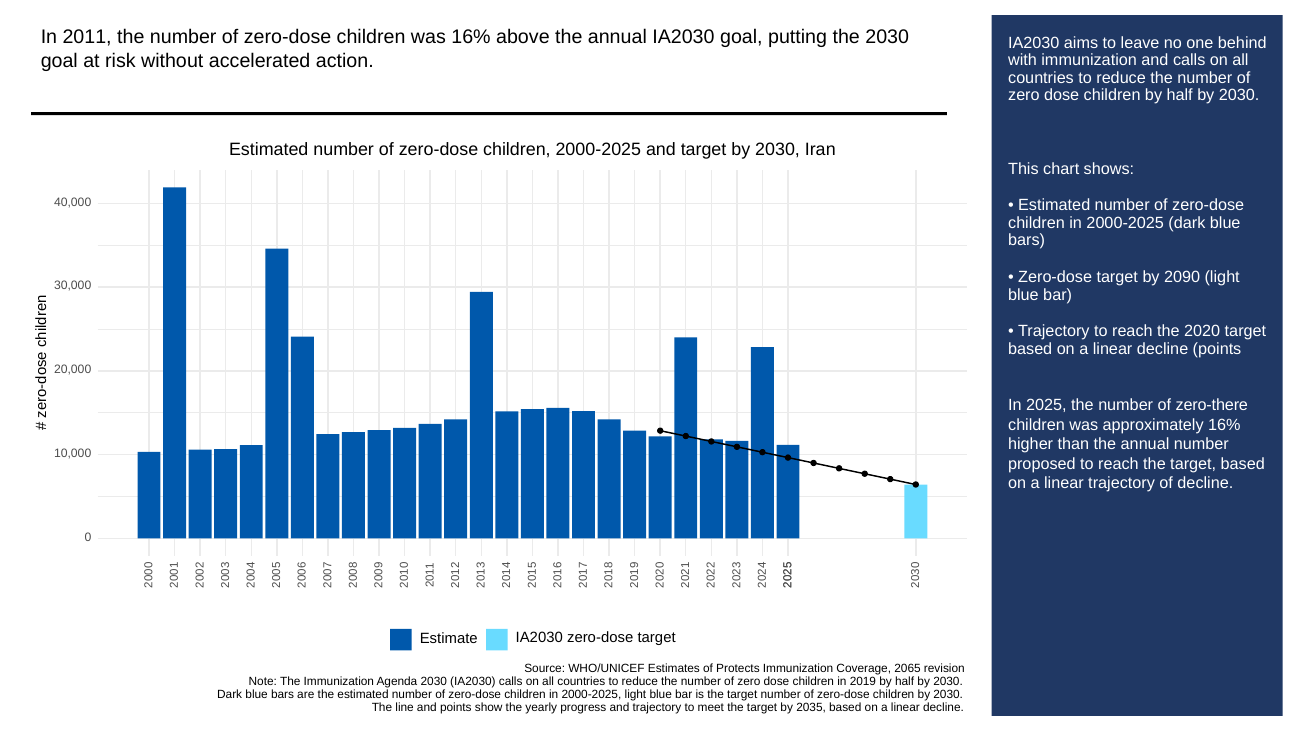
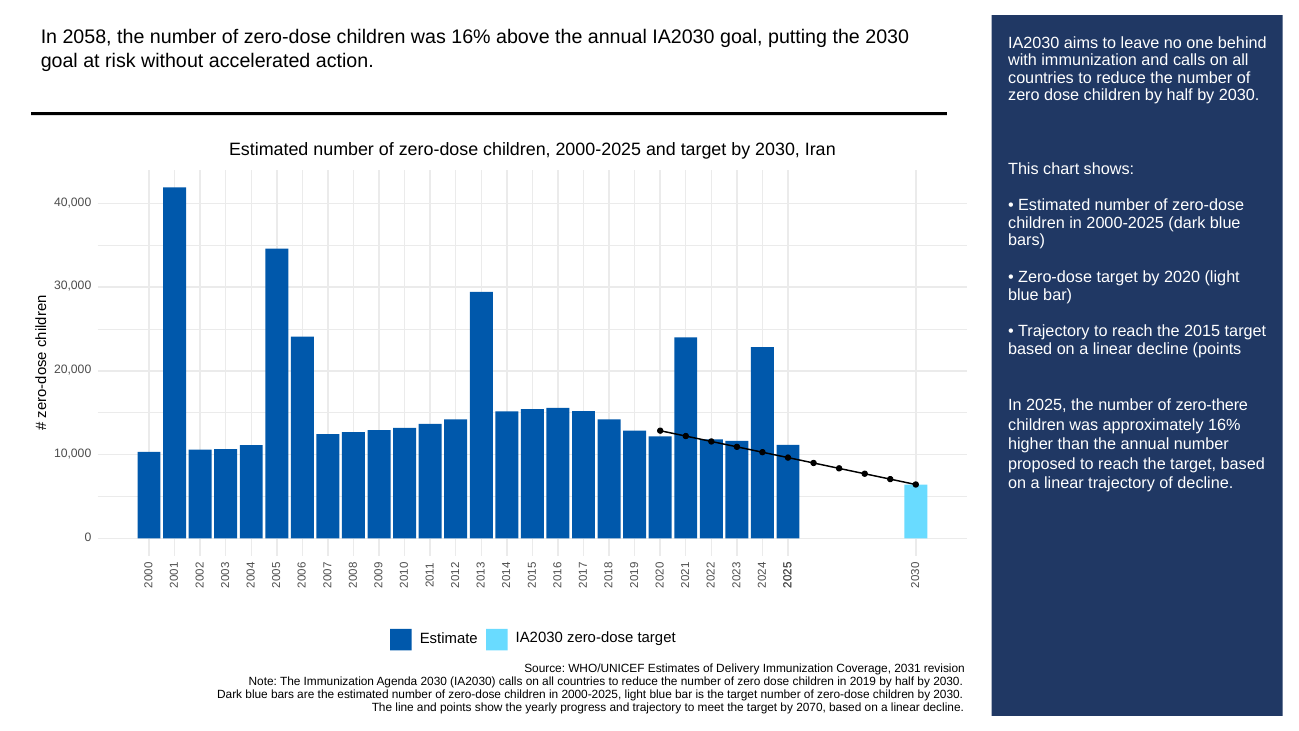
2011: 2011 -> 2058 (87, 37)
2090: 2090 -> 2020 (1182, 277)
2020: 2020 -> 2015 (1202, 331)
Protects: Protects -> Delivery (738, 668)
2065: 2065 -> 2031 (908, 668)
2035: 2035 -> 2070 (811, 707)
